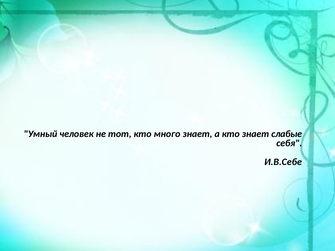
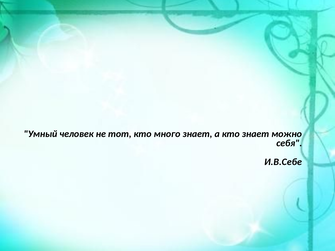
слабые: слабые -> можно (287, 134)
